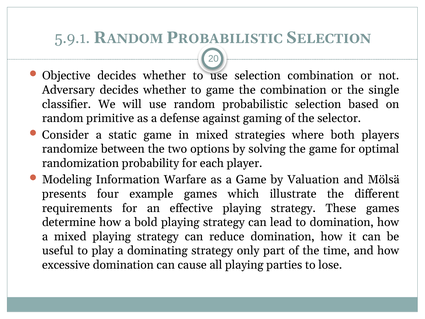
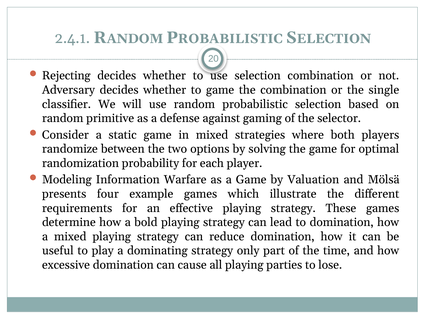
5.9.1: 5.9.1 -> 2.4.1 (72, 38)
Objective: Objective -> Rejecting (66, 76)
